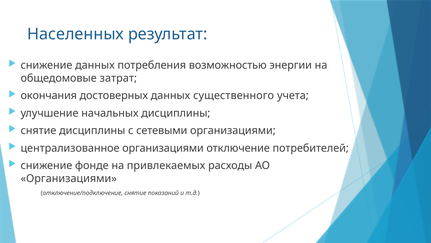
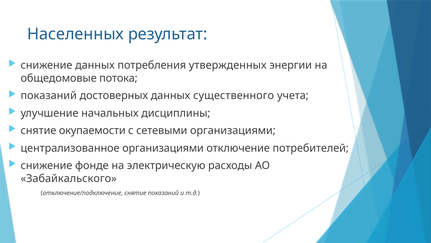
возможностью: возможностью -> утвержденных (228, 65)
затрат: затрат -> потока (118, 78)
окончания: окончания -> показаний (49, 96)
снятие дисциплины: дисциплины -> окупаемости (92, 130)
привлекаемых: привлекаемых -> электрическую (166, 165)
Организациями: Организациями -> Забайкальского (69, 178)
